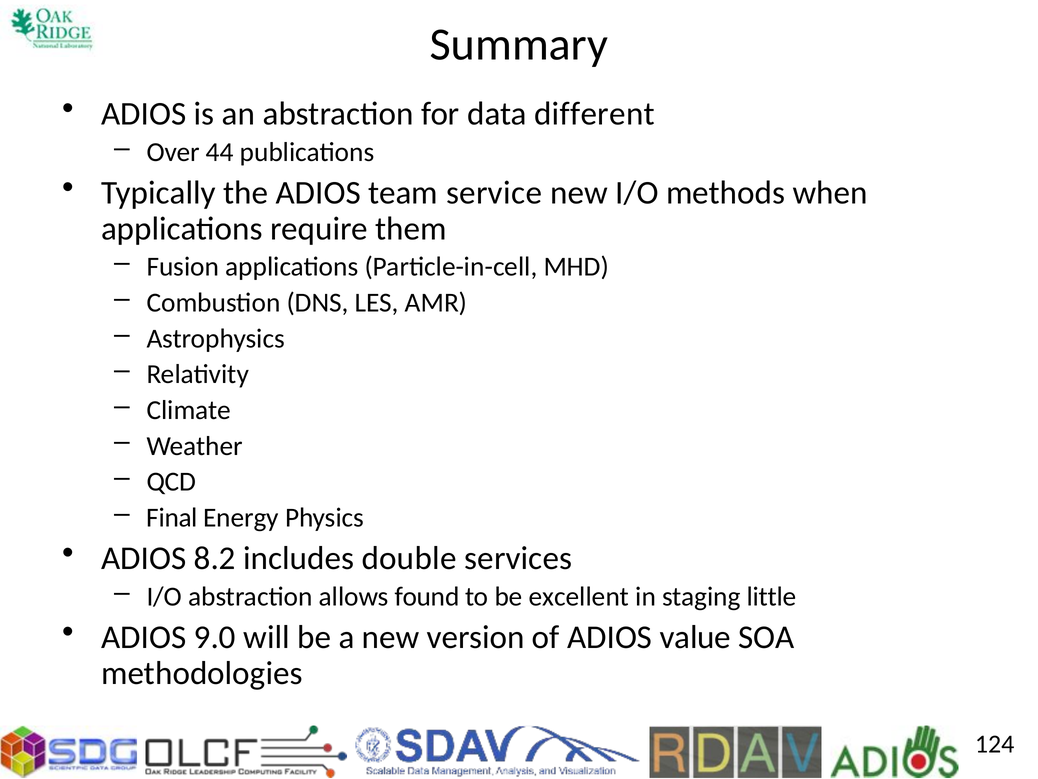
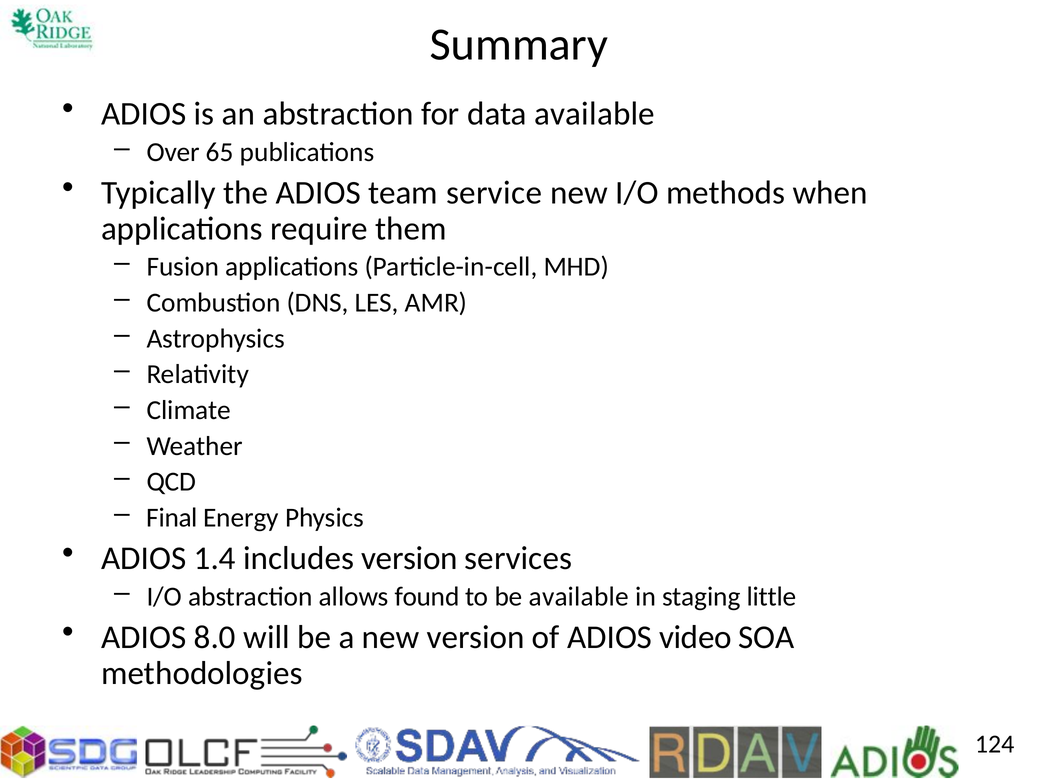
data different: different -> available (595, 114)
44: 44 -> 65 (220, 152)
8.2: 8.2 -> 1.4 (215, 558)
includes double: double -> version (409, 558)
be excellent: excellent -> available (579, 596)
9.0: 9.0 -> 8.0 (215, 637)
value: value -> video (695, 637)
